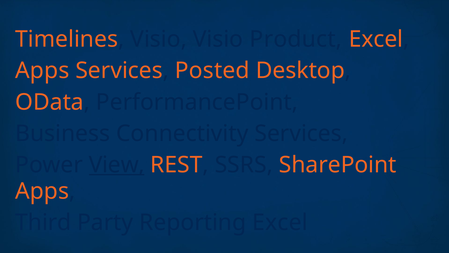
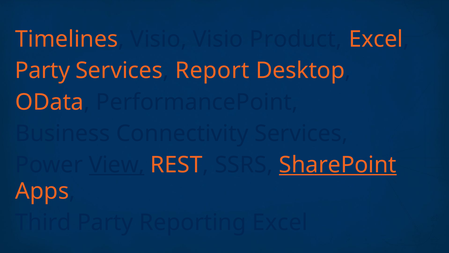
Apps: Apps -> Party (42, 71)
Posted: Posted -> Report (212, 71)
SharePoint underline: none -> present (338, 165)
